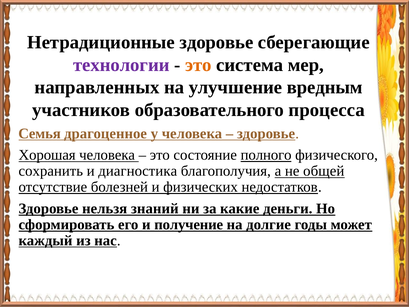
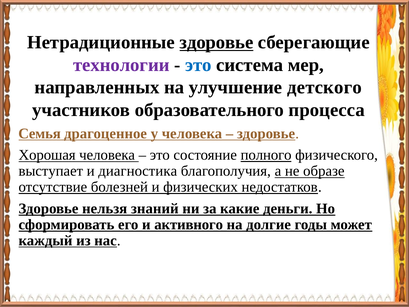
здоровье underline: none -> present (216, 42)
это colour: orange -> blue (198, 65)
вредным: вредным -> детского (325, 87)
сохранить: сохранить -> выступает (51, 171)
общей: общей -> образе (324, 171)
получение: получение -> активного (189, 224)
